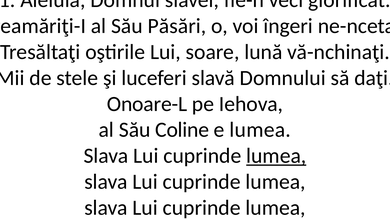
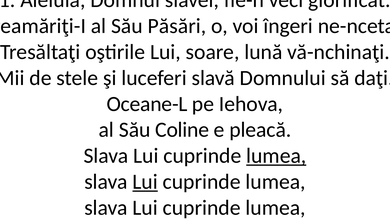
Onoare-L: Onoare-L -> Oceane-L (147, 104)
e lumea: lumea -> pleacă (260, 130)
Lui underline: none -> present (145, 182)
